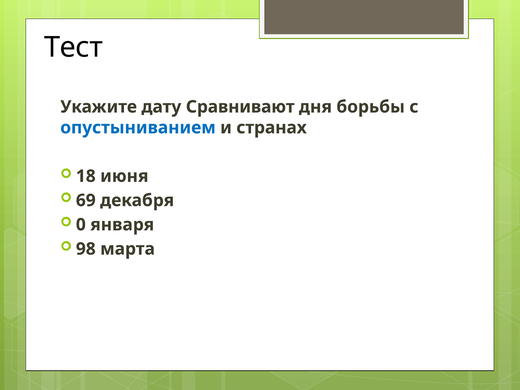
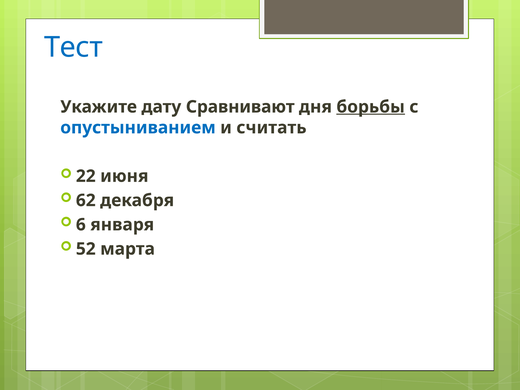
Тест colour: black -> blue (73, 47)
борьбы underline: none -> present (371, 107)
странах: странах -> считать (271, 128)
18: 18 -> 22 (86, 176)
69: 69 -> 62 (86, 200)
0: 0 -> 6 (81, 225)
98: 98 -> 52 (86, 249)
